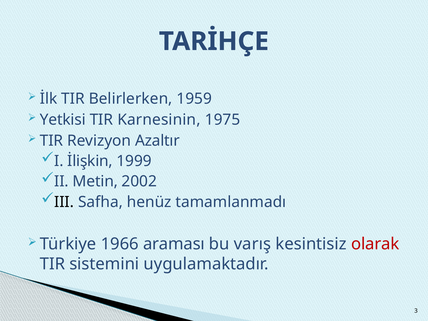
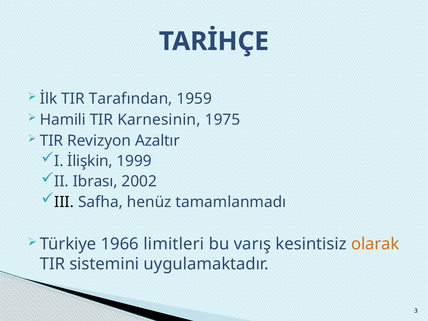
Belirlerken: Belirlerken -> Tarafından (131, 99)
Yetkisi: Yetkisi -> Hamili (63, 120)
Metin: Metin -> Ibrası (95, 182)
araması: araması -> limitleri (174, 244)
olarak colour: red -> orange (375, 244)
